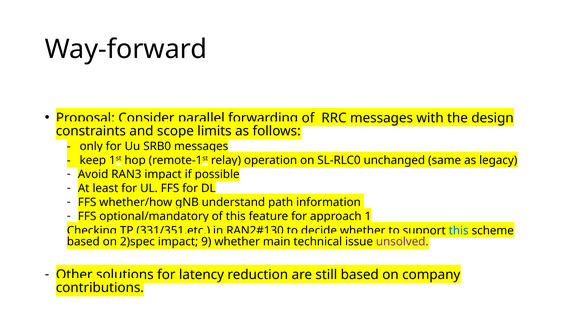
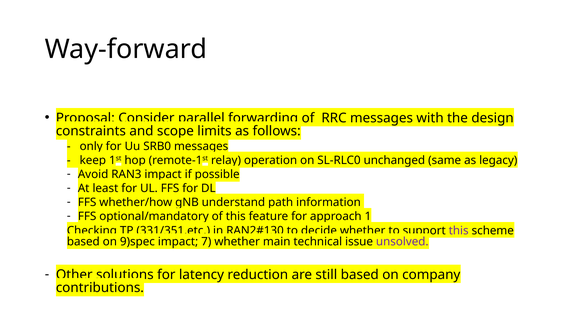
this colour: blue -> purple (459, 230)
2)spec: 2)spec -> 9)spec (137, 242)
9: 9 -> 7 (206, 242)
